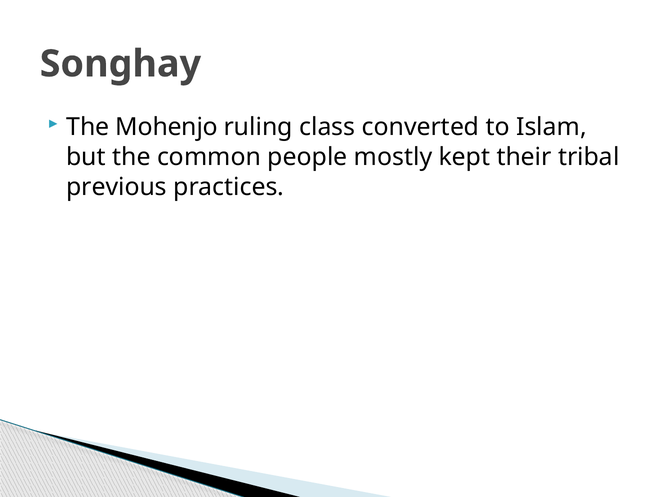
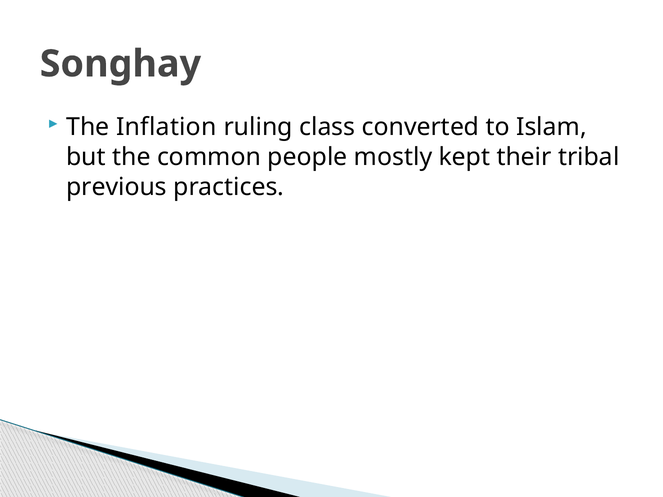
Mohenjo: Mohenjo -> Inflation (166, 127)
